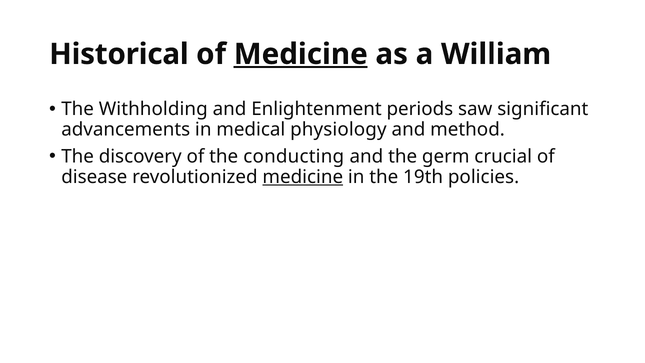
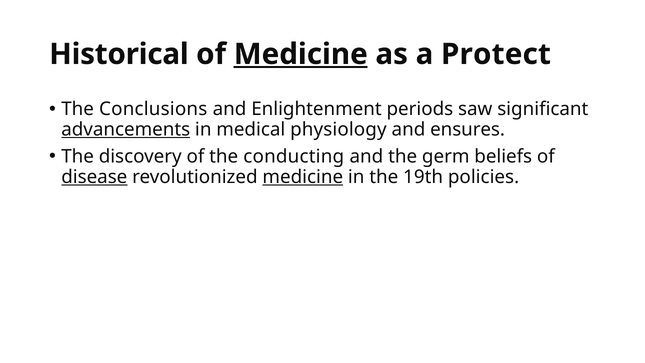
William: William -> Protect (496, 54)
Withholding: Withholding -> Conclusions (153, 109)
advancements underline: none -> present (126, 129)
method: method -> ensures (468, 129)
crucial: crucial -> beliefs (503, 156)
disease underline: none -> present (94, 177)
